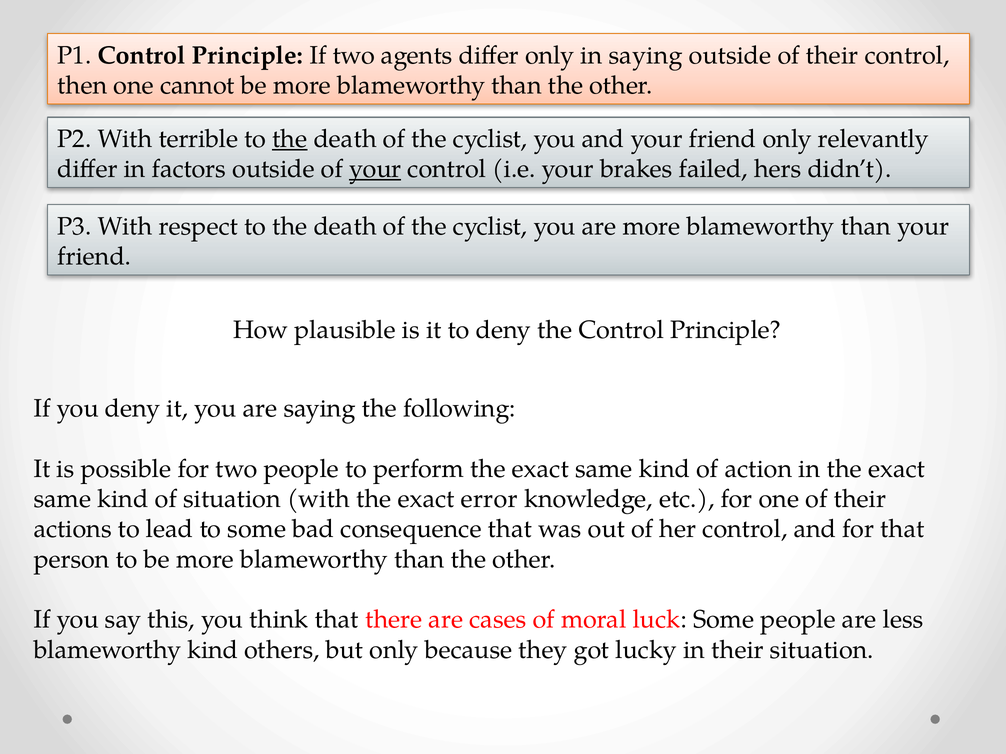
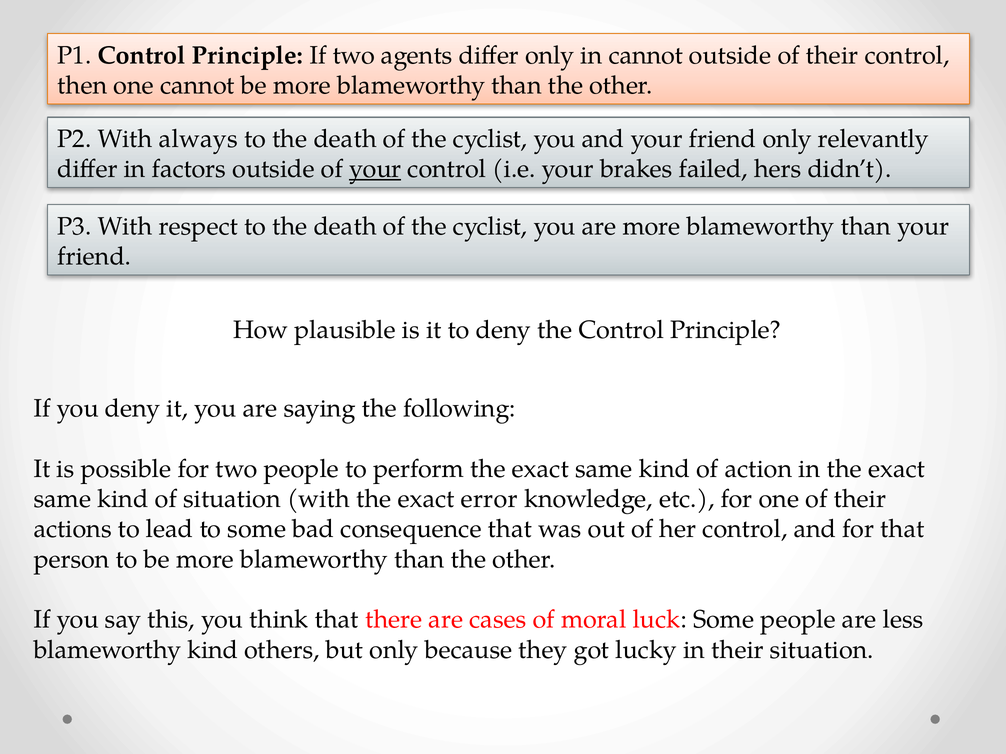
in saying: saying -> cannot (646, 55)
terrible: terrible -> always (198, 139)
the underline: present -> none (290, 139)
